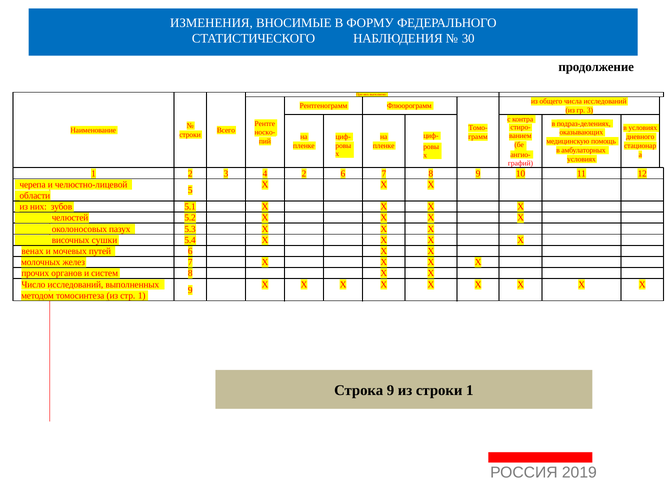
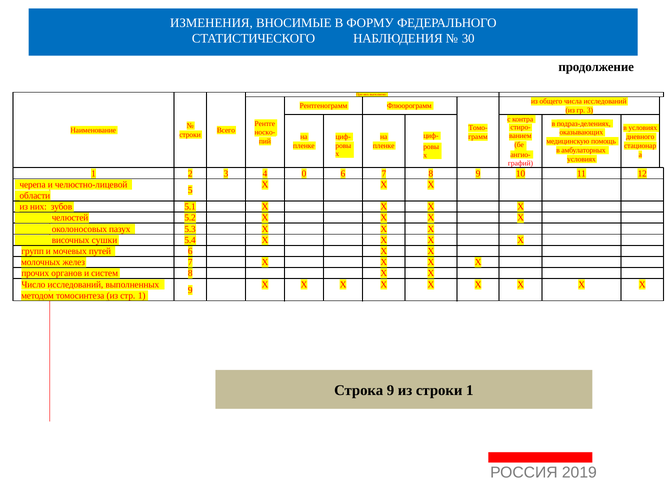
4 2: 2 -> 0 (304, 173)
венах: венах -> групп (33, 251)
